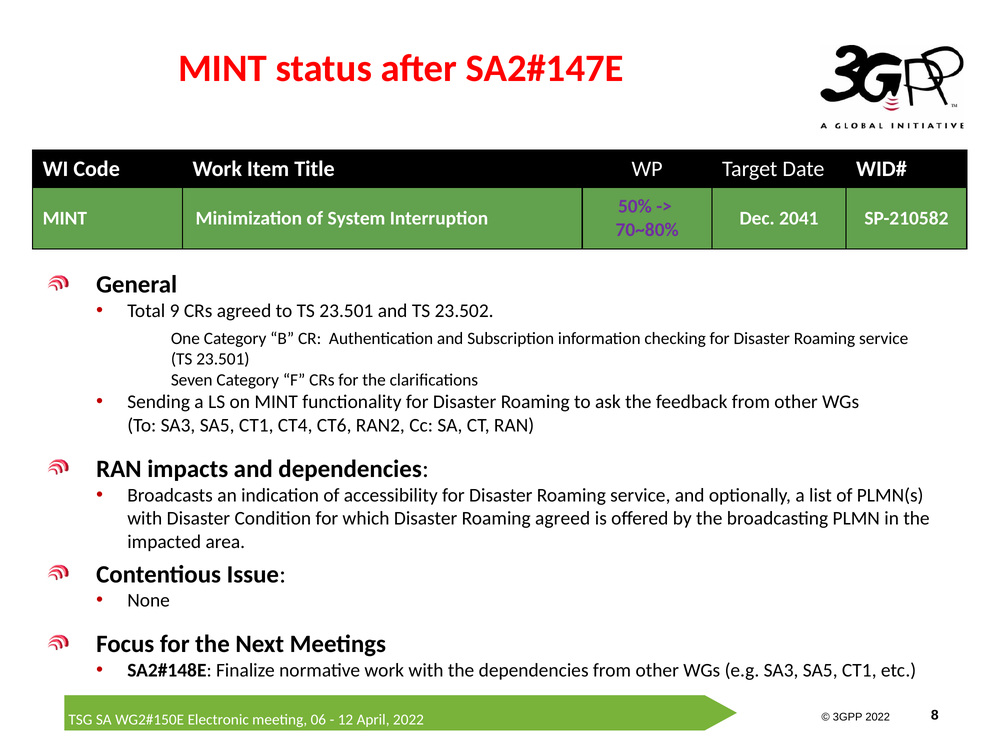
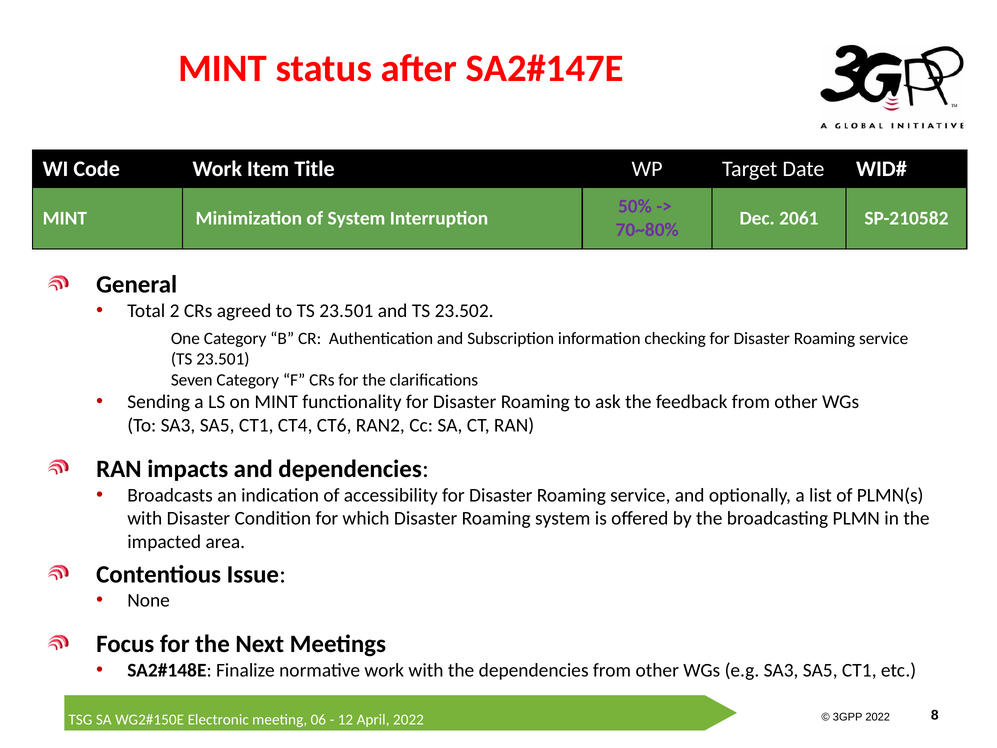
2041: 2041 -> 2061 (799, 218)
9: 9 -> 2 (175, 311)
Roaming agreed: agreed -> system (563, 518)
